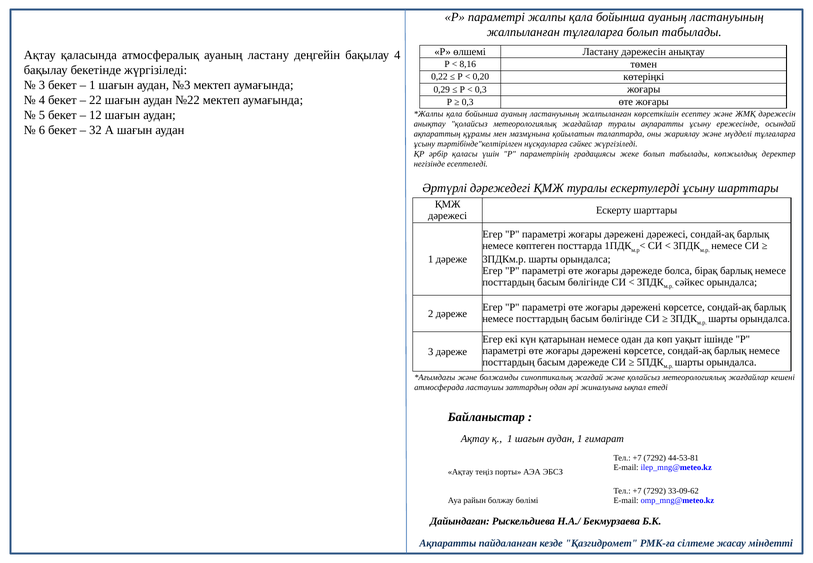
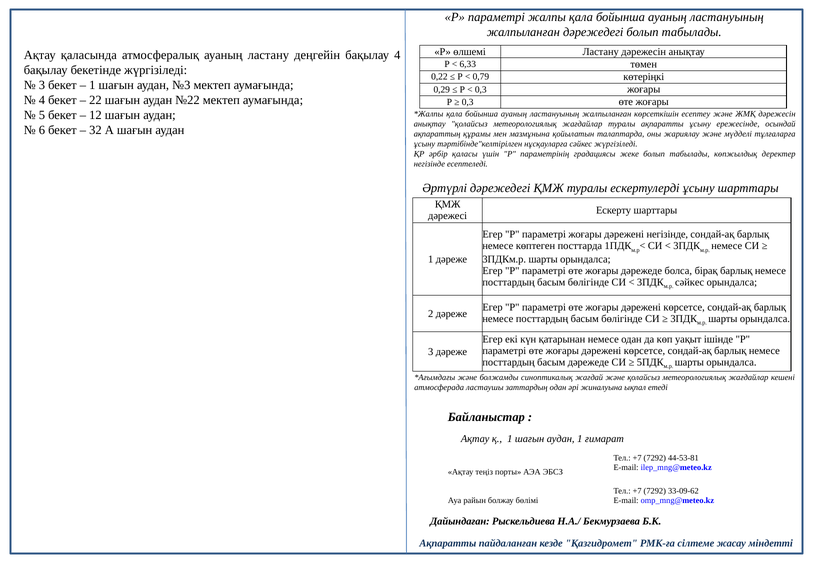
жалпыланған тұлғаларға: тұлғаларға -> дәрежедегі (593, 32)
8,16: 8,16 -> 6,33 (468, 64)
0,20: 0,20 -> 0,79 (481, 77)
дәрежені дәрежесі: дәрежесі -> негізінде (667, 234)
